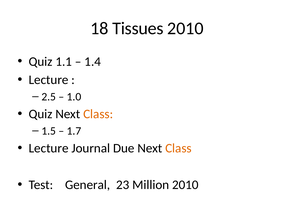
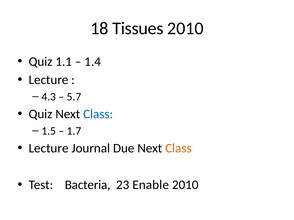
2.5: 2.5 -> 4.3 (49, 97)
1.0: 1.0 -> 5.7 (74, 97)
Class colour: orange -> blue (98, 114)
General: General -> Bacteria (88, 185)
Million: Million -> Enable (151, 185)
